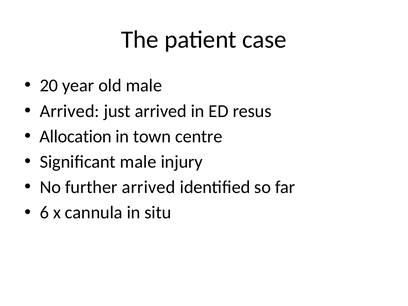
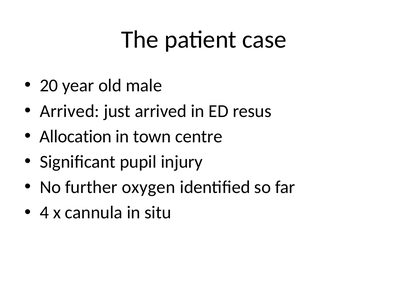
Significant male: male -> pupil (138, 162)
further arrived: arrived -> oxygen (149, 187)
6: 6 -> 4 (44, 213)
